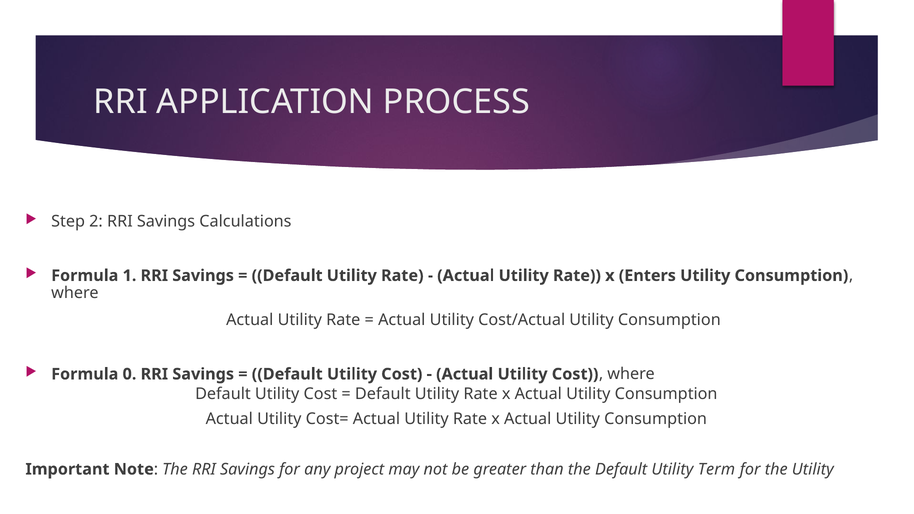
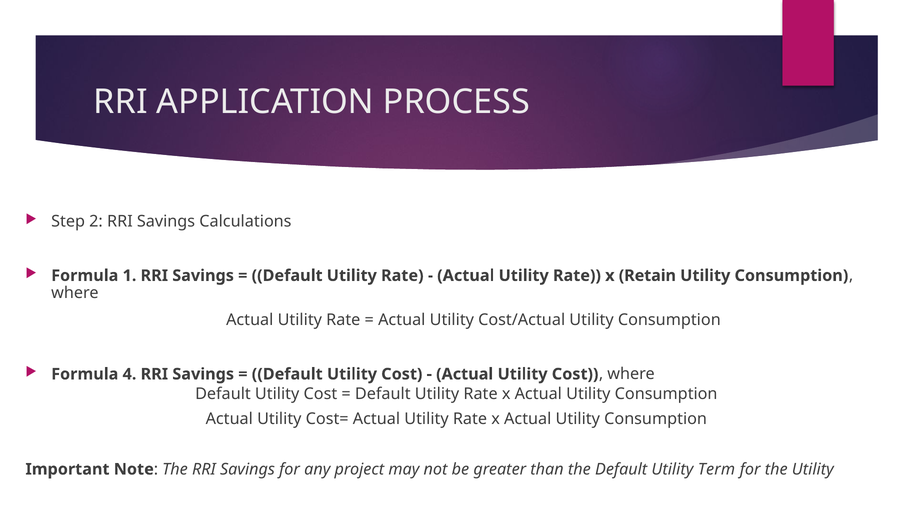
Enters: Enters -> Retain (647, 276)
0: 0 -> 4 (129, 374)
